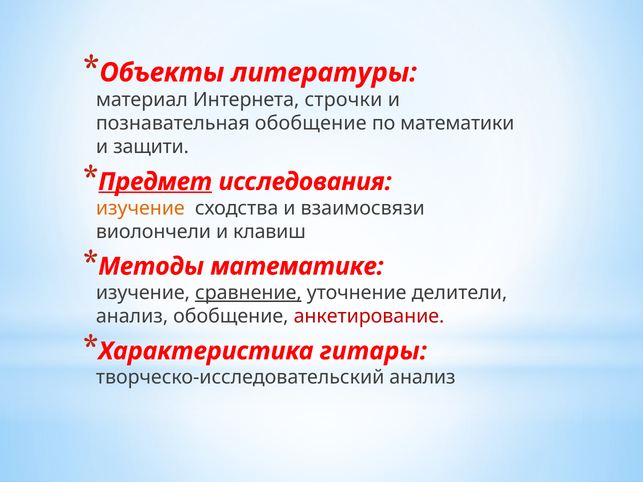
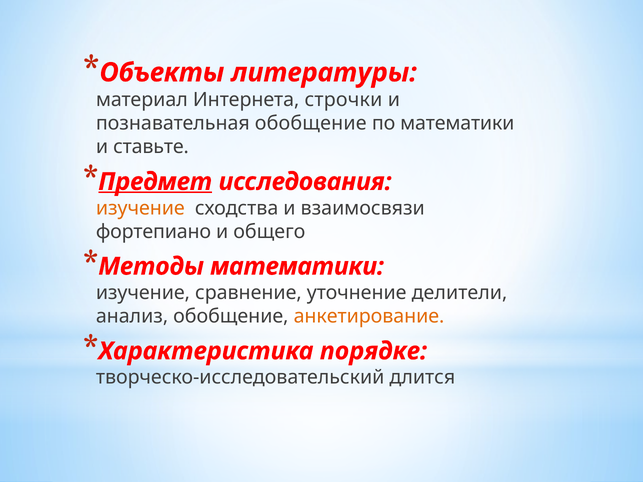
защити: защити -> ставьте (151, 147)
виолончели: виолончели -> фортепиано (154, 232)
клавиш: клавиш -> общего (269, 232)
Методы математике: математике -> математики (297, 267)
сравнение underline: present -> none (248, 293)
анкетирование colour: red -> orange (369, 316)
гитары: гитары -> порядке (374, 351)
творческо-исследовательский анализ: анализ -> длится (422, 378)
